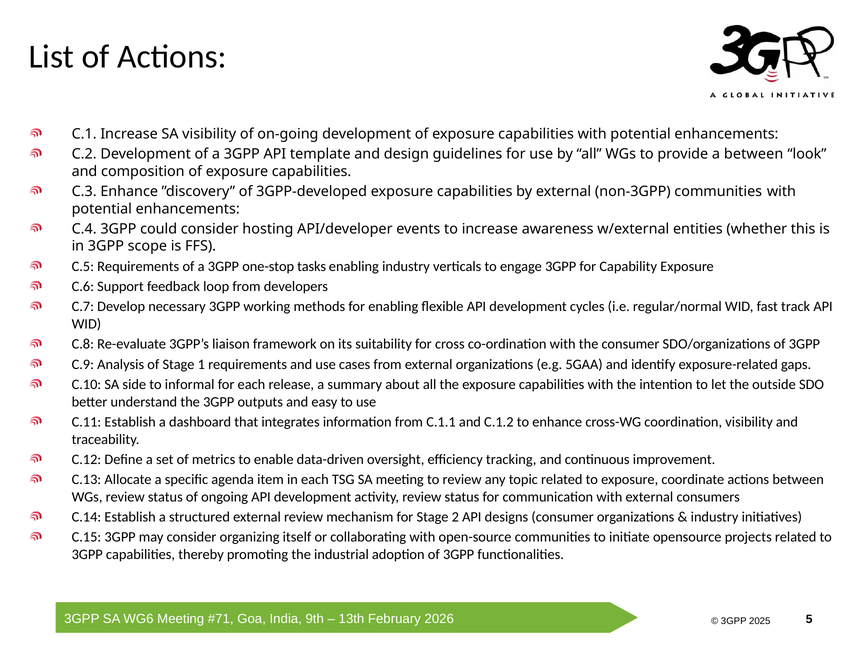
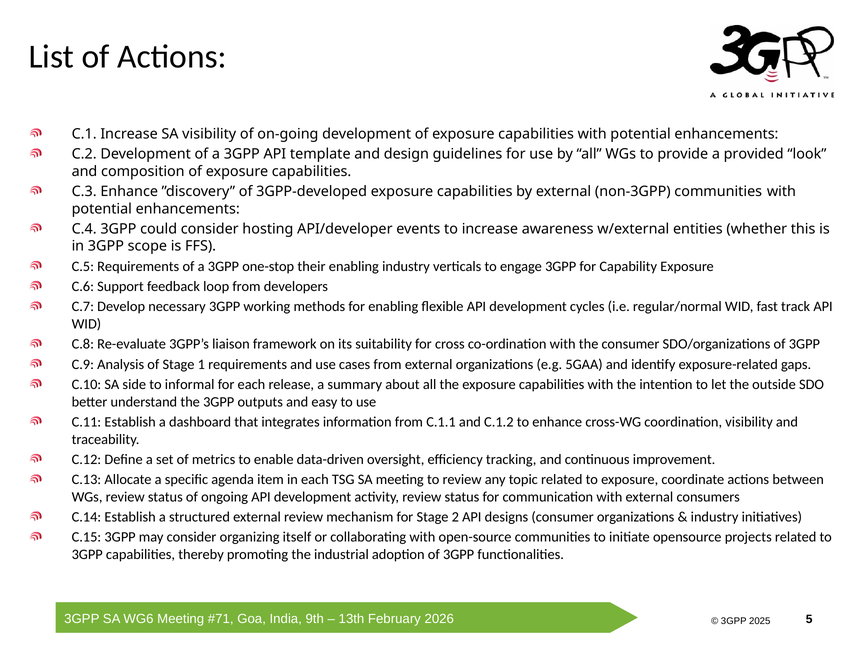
a between: between -> provided (754, 154)
tasks: tasks -> their (311, 266)
